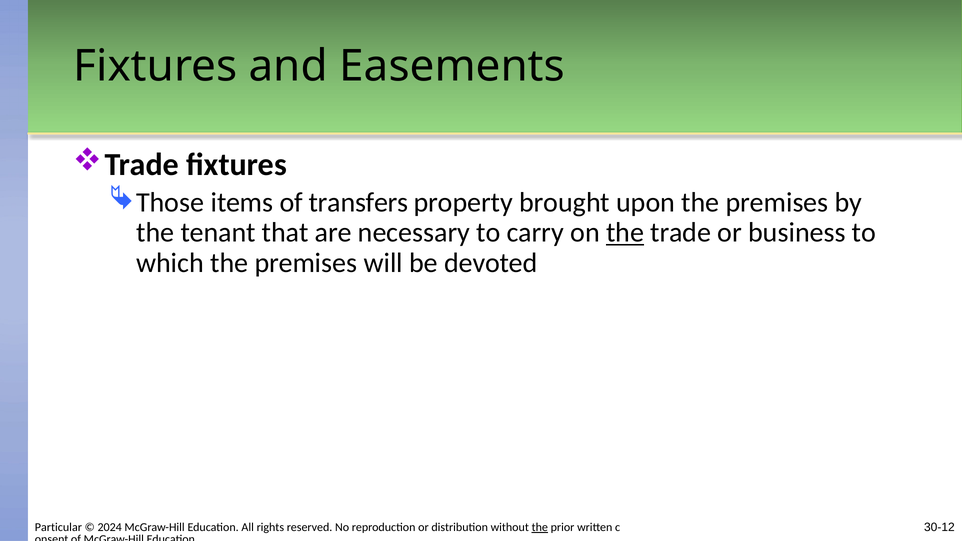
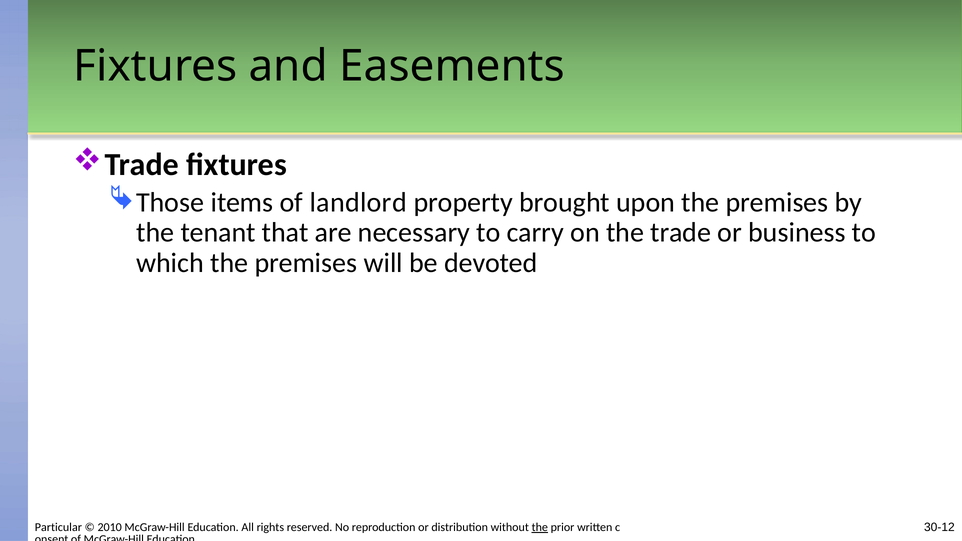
transfers: transfers -> landlord (358, 202)
the underline: present -> none (625, 233)
2024: 2024 -> 2010 (110, 527)
